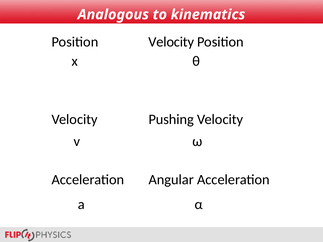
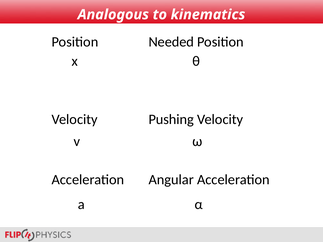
Velocity: Velocity -> Needed (171, 42)
